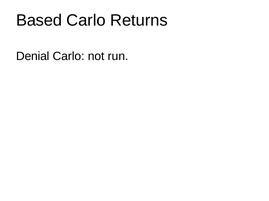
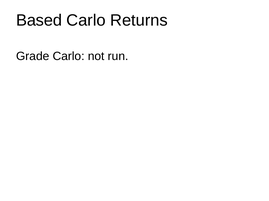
Denial: Denial -> Grade (33, 56)
